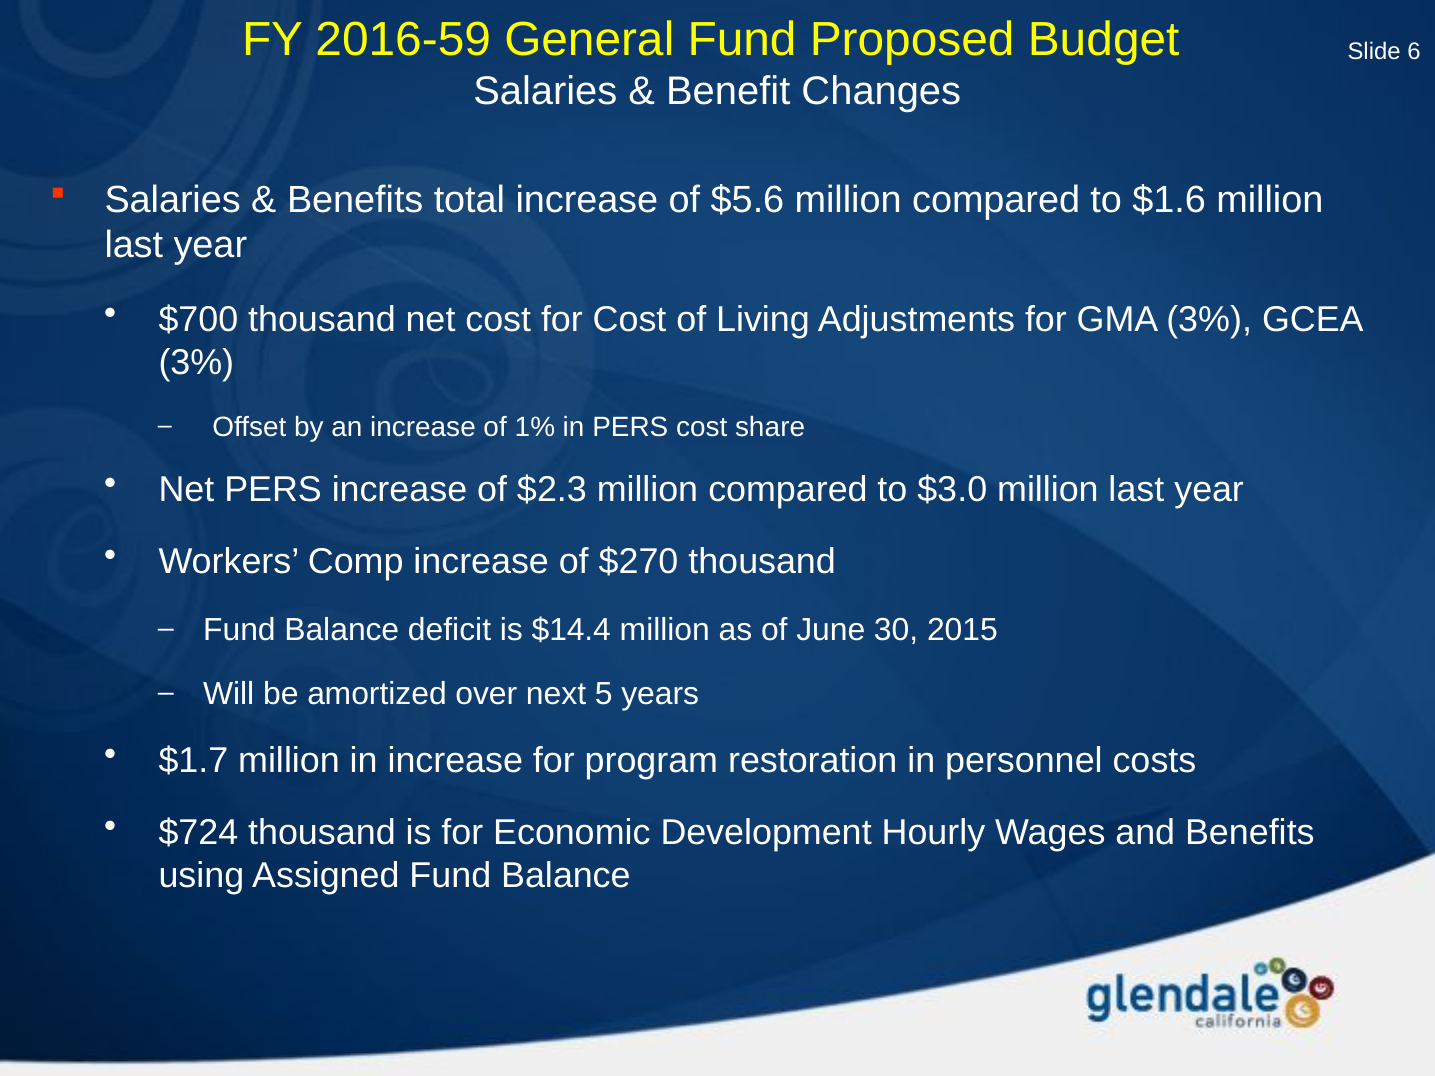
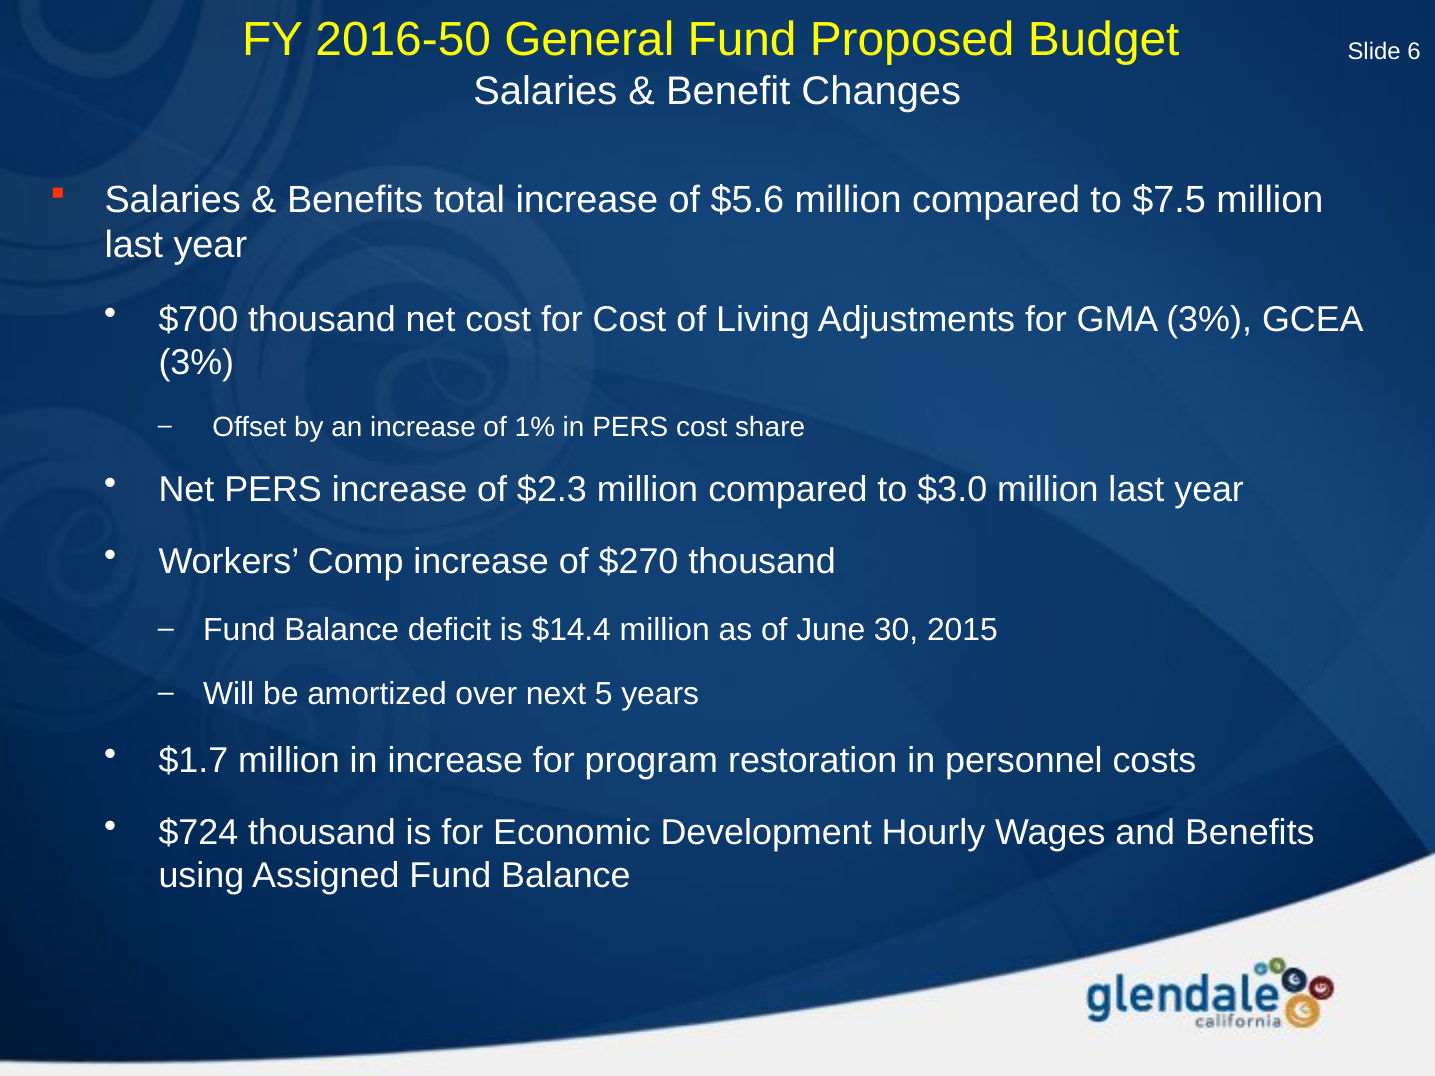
2016-59: 2016-59 -> 2016-50 (403, 39)
$1.6: $1.6 -> $7.5 (1169, 200)
